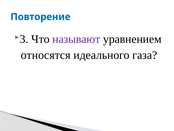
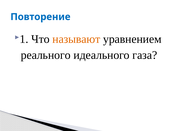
3: 3 -> 1 (24, 39)
называют colour: purple -> orange (76, 39)
относятся: относятся -> реального (46, 55)
